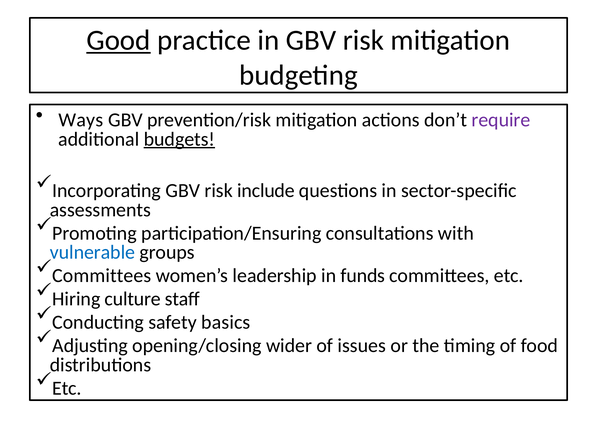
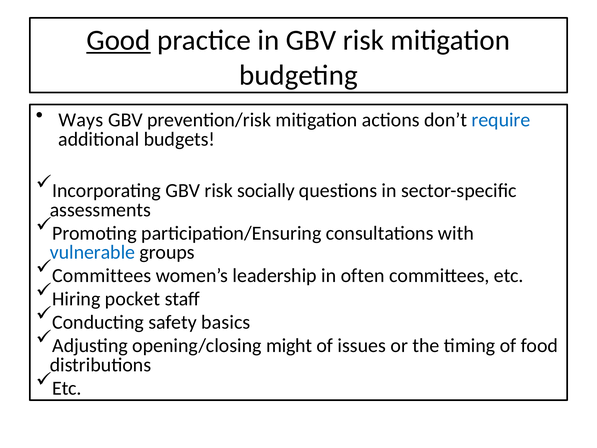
require colour: purple -> blue (501, 120)
budgets underline: present -> none (179, 139)
include: include -> socially (266, 191)
funds: funds -> often (363, 275)
culture: culture -> pocket (133, 299)
wider: wider -> might (289, 345)
